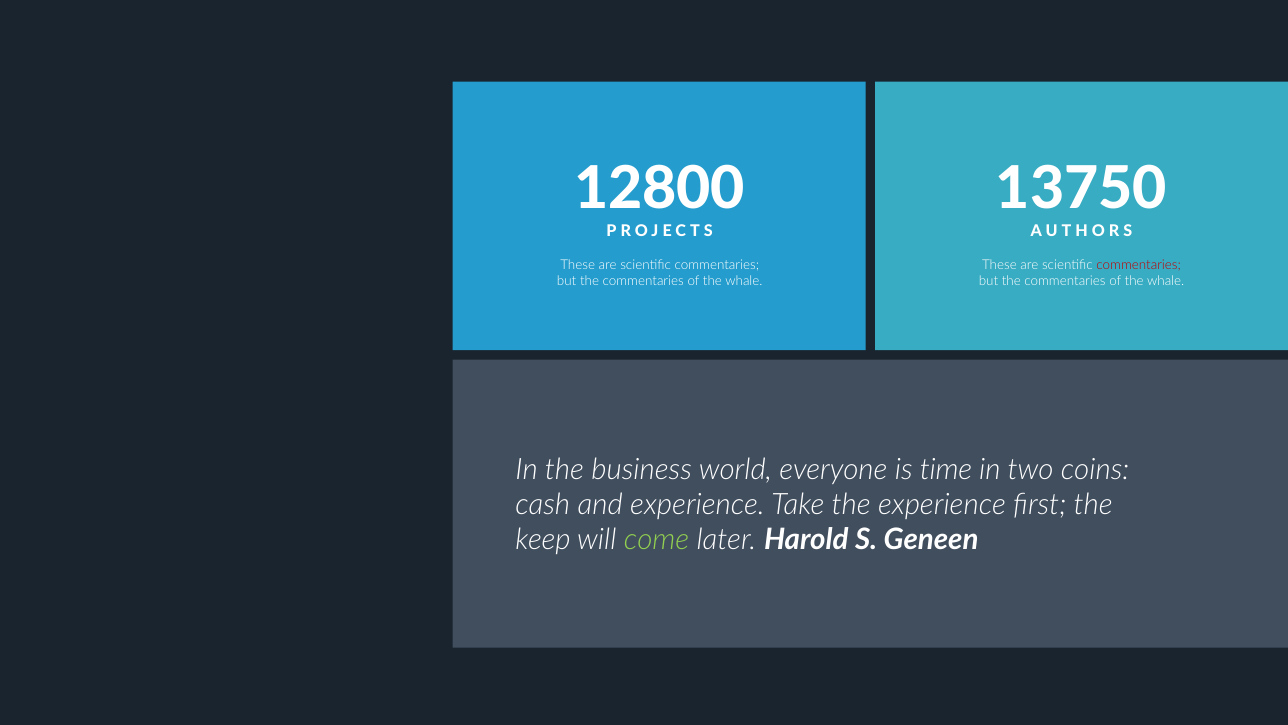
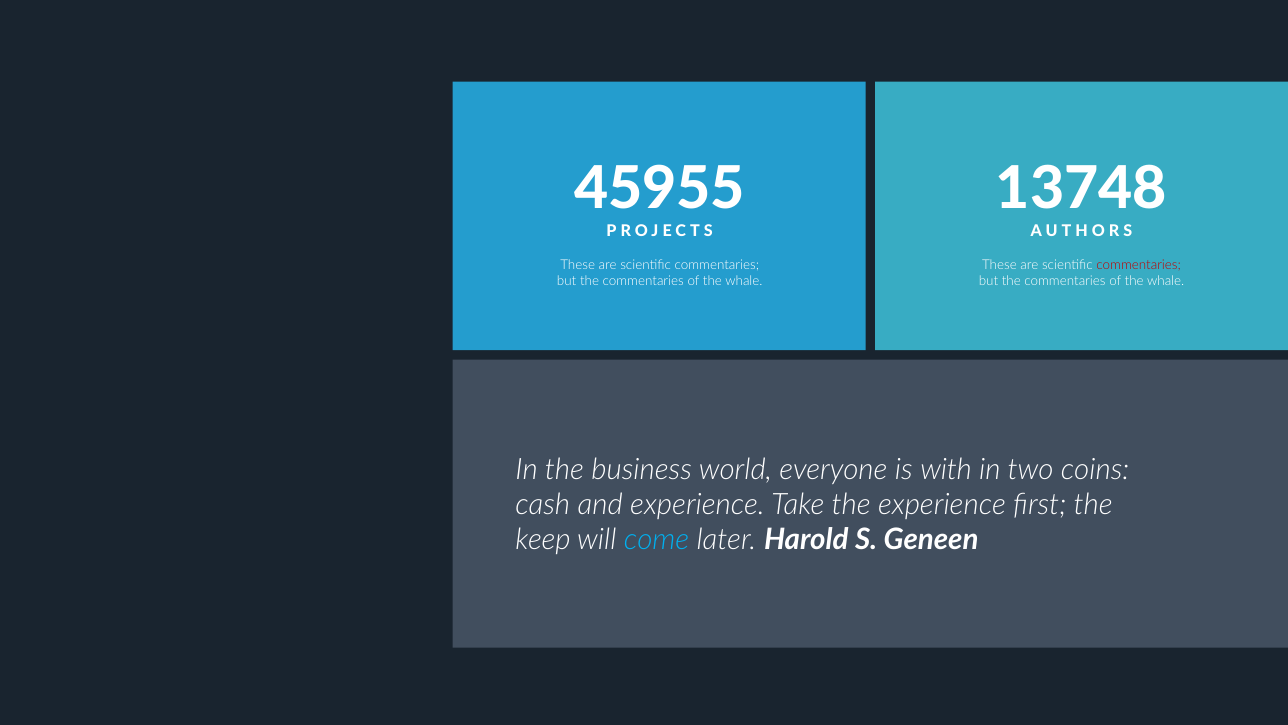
12800: 12800 -> 45955 (660, 189)
13750: 13750 -> 13748 (1081, 189)
time: time -> with (946, 469)
come colour: light green -> light blue (657, 540)
